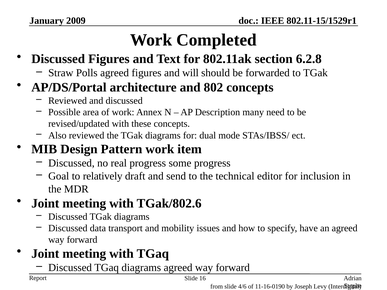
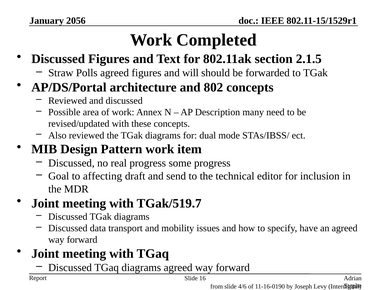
2009: 2009 -> 2056 (76, 21)
6.2.8: 6.2.8 -> 2.1.5 (309, 59)
relatively: relatively -> affecting (103, 176)
TGak/802.6: TGak/802.6 -> TGak/519.7 (169, 203)
